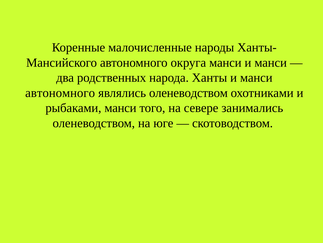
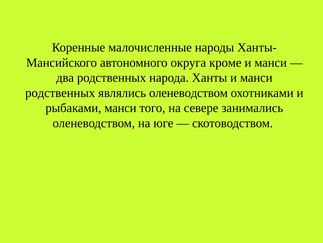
округа манси: манси -> кроме (225, 62)
автономного: автономного -> родственных (60, 93)
